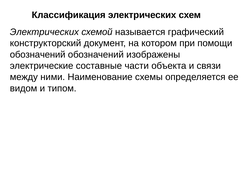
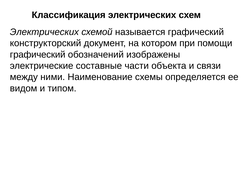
обозначений: обозначений -> графический (38, 54)
